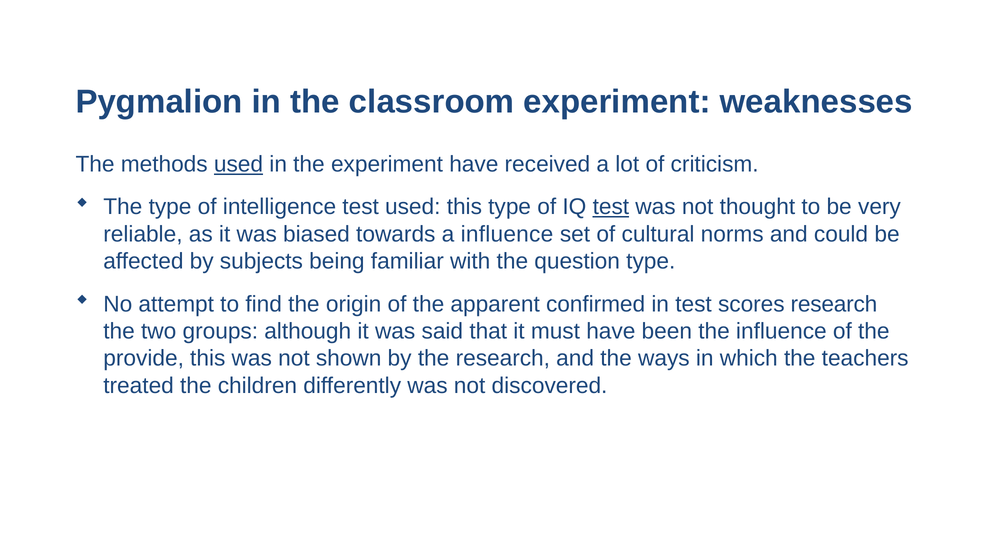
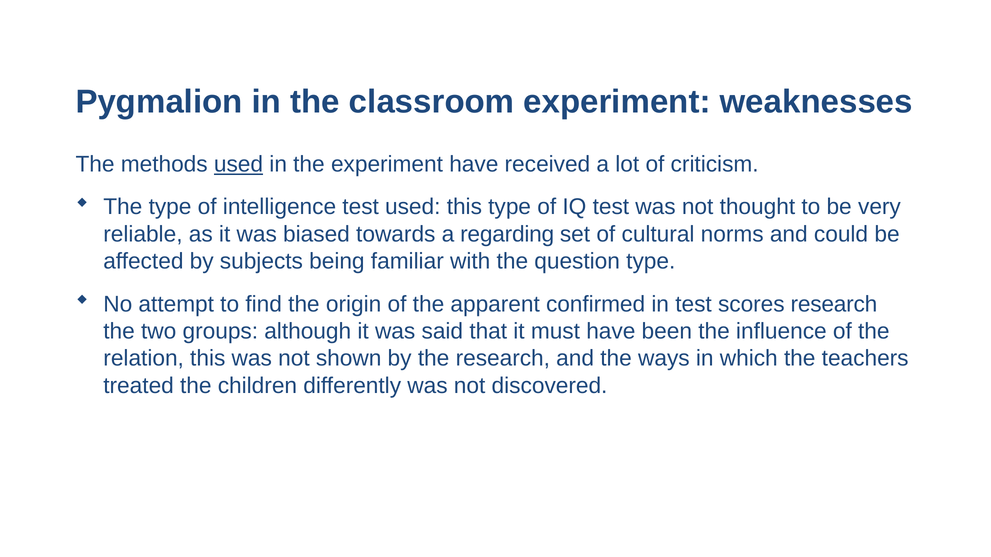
test underline: present -> none (611, 207)
a influence: influence -> regarding (507, 234)
provide: provide -> relation (144, 359)
